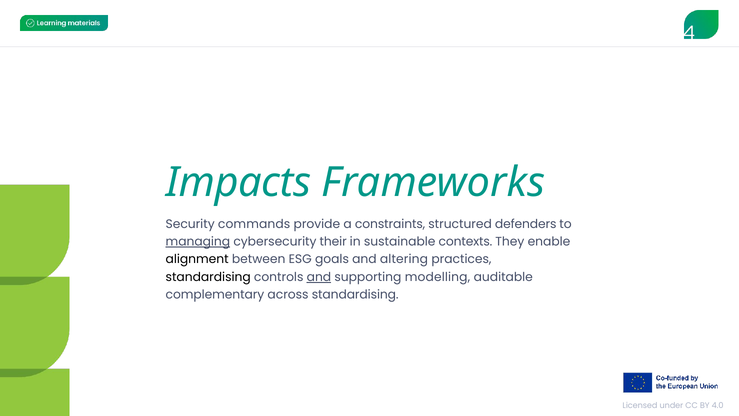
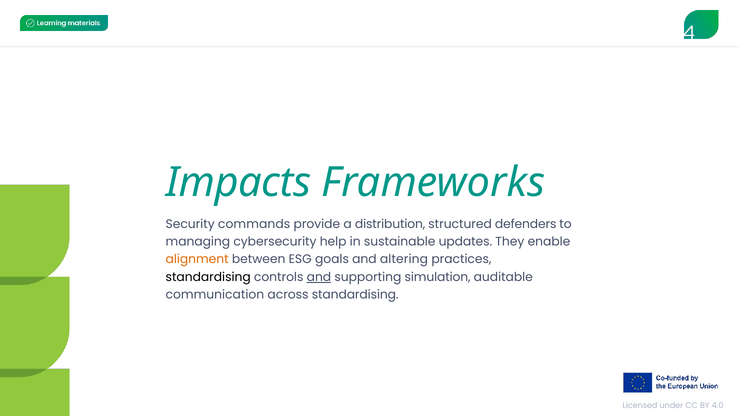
constraints: constraints -> distribution (390, 224)
managing underline: present -> none (198, 242)
their: their -> help (333, 242)
contexts: contexts -> updates (465, 242)
alignment colour: black -> orange (197, 259)
modelling: modelling -> simulation (438, 277)
complementary: complementary -> communication (215, 295)
